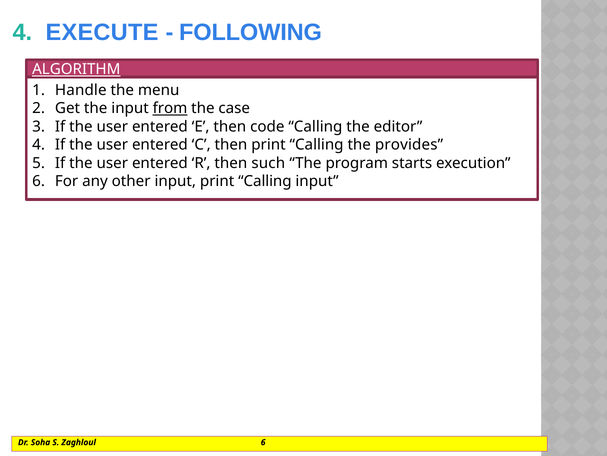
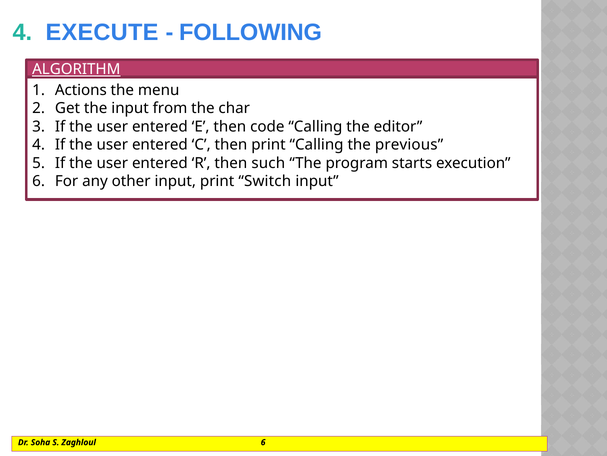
Handle: Handle -> Actions (81, 90)
from underline: present -> none (170, 108)
case: case -> char (234, 108)
provides: provides -> previous (409, 145)
input print Calling: Calling -> Switch (265, 181)
